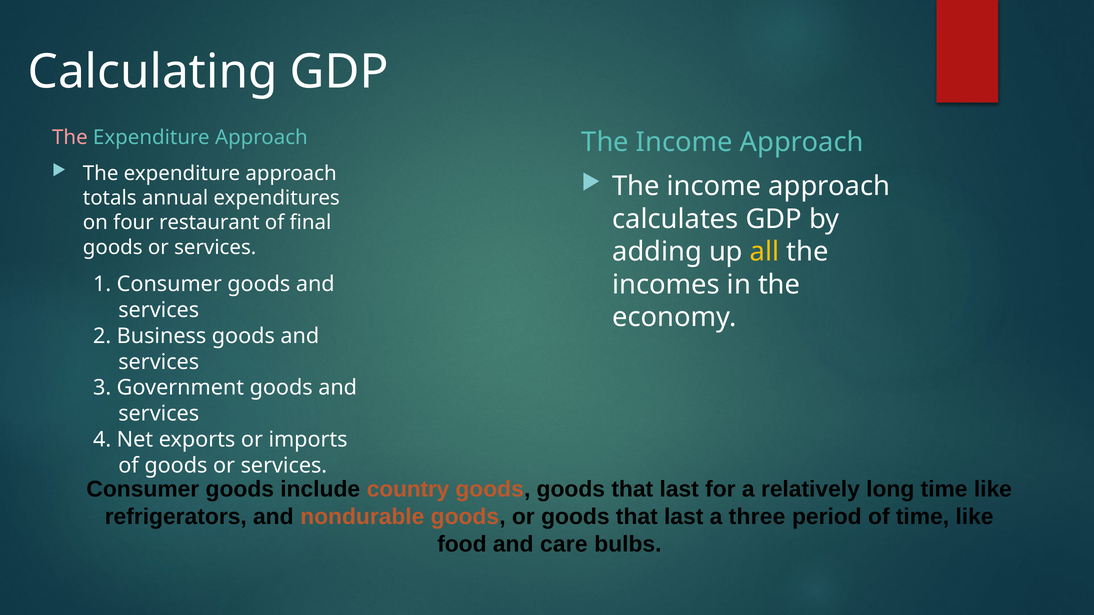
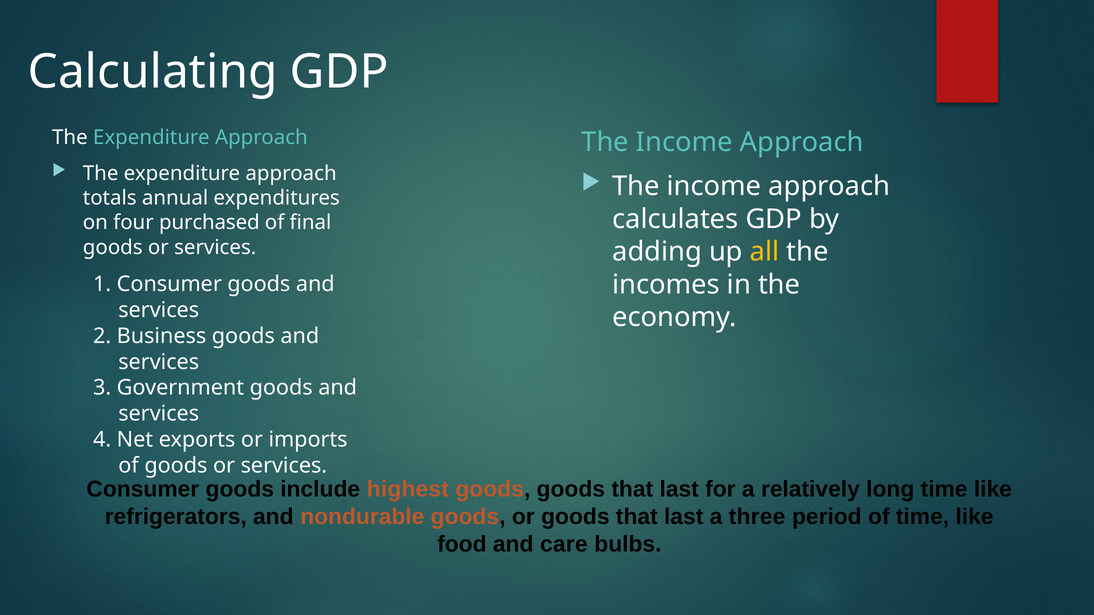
The colour: pink -> white (70, 138)
restaurant: restaurant -> purchased (209, 223)
country: country -> highest (408, 490)
